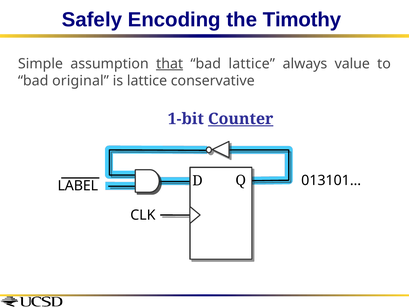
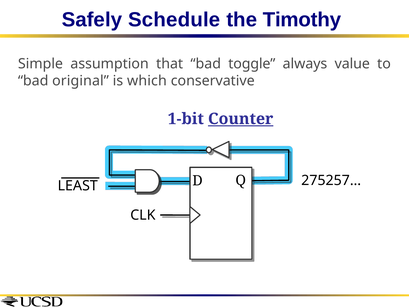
Encoding: Encoding -> Schedule (174, 20)
that underline: present -> none (170, 64)
bad lattice: lattice -> toggle (252, 64)
is lattice: lattice -> which (147, 81)
LABEL: LABEL -> LEAST (78, 186)
013101…: 013101… -> 275257… (331, 180)
